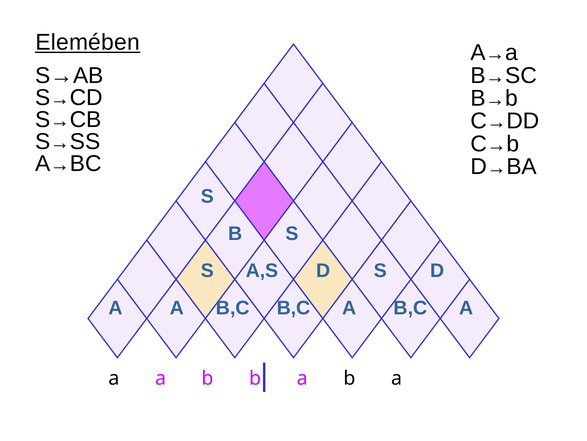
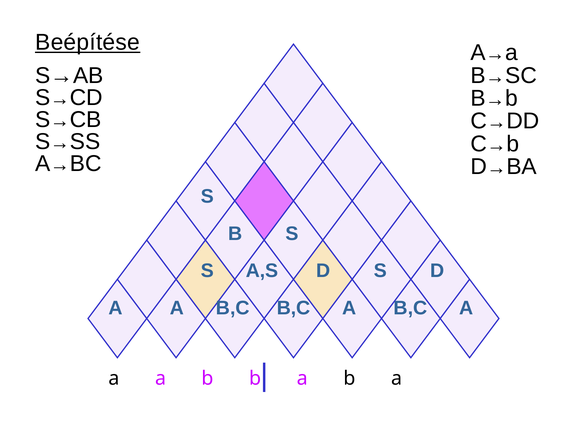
Elemében: Elemében -> Beépítése (88, 42)
